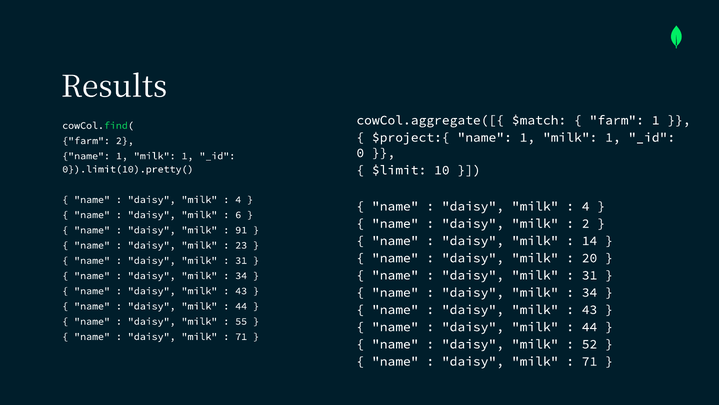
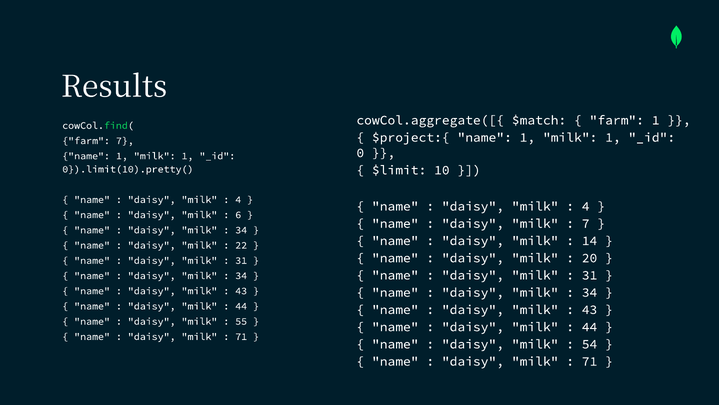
farm 2: 2 -> 7 (125, 141)
2: 2 -> 7 (586, 223)
91: 91 -> 34 (241, 230)
23: 23 -> 22 (241, 245)
52: 52 -> 54 (590, 344)
